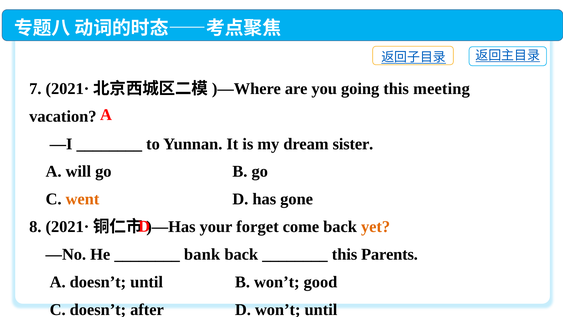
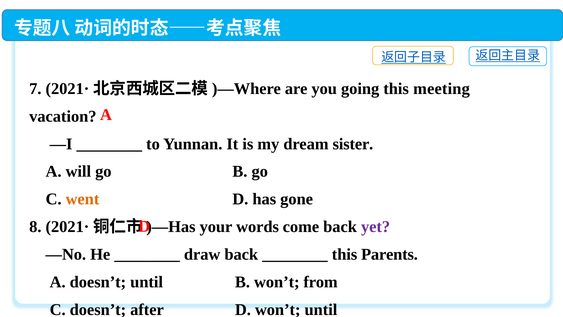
forget: forget -> words (258, 227)
yet colour: orange -> purple (376, 227)
bank: bank -> draw (202, 254)
good: good -> from (321, 282)
